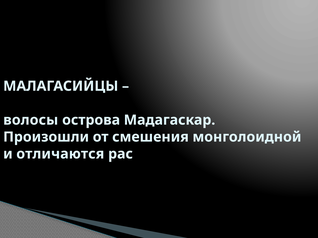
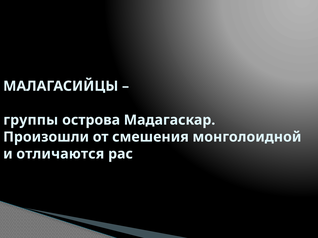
волосы: волосы -> группы (31, 120)
